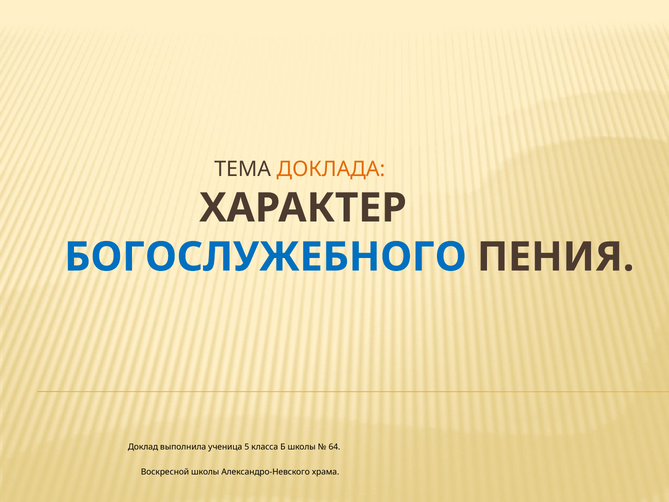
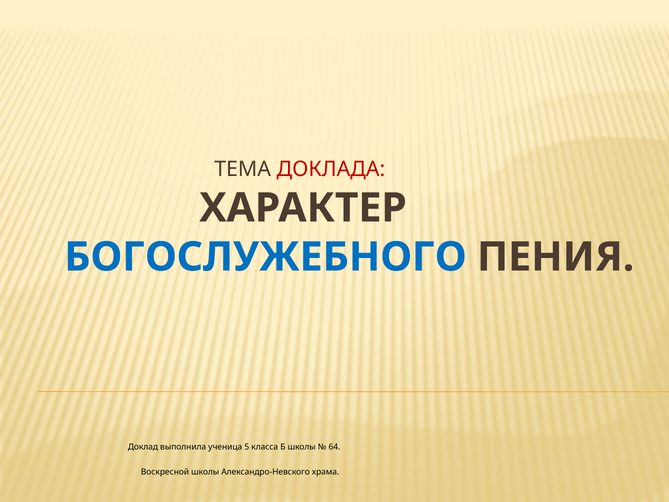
ДОКЛАДА colour: orange -> red (331, 169)
